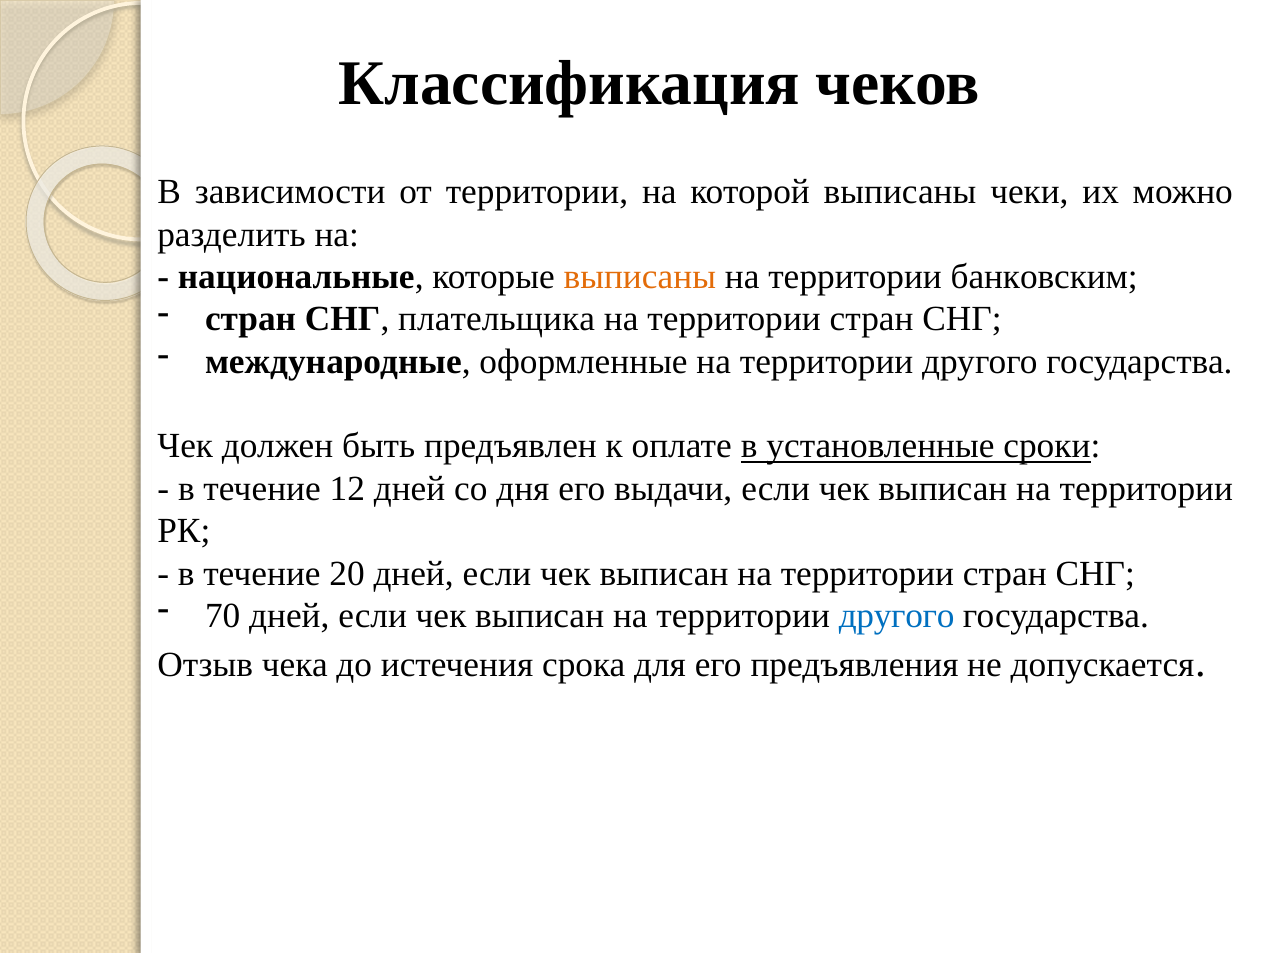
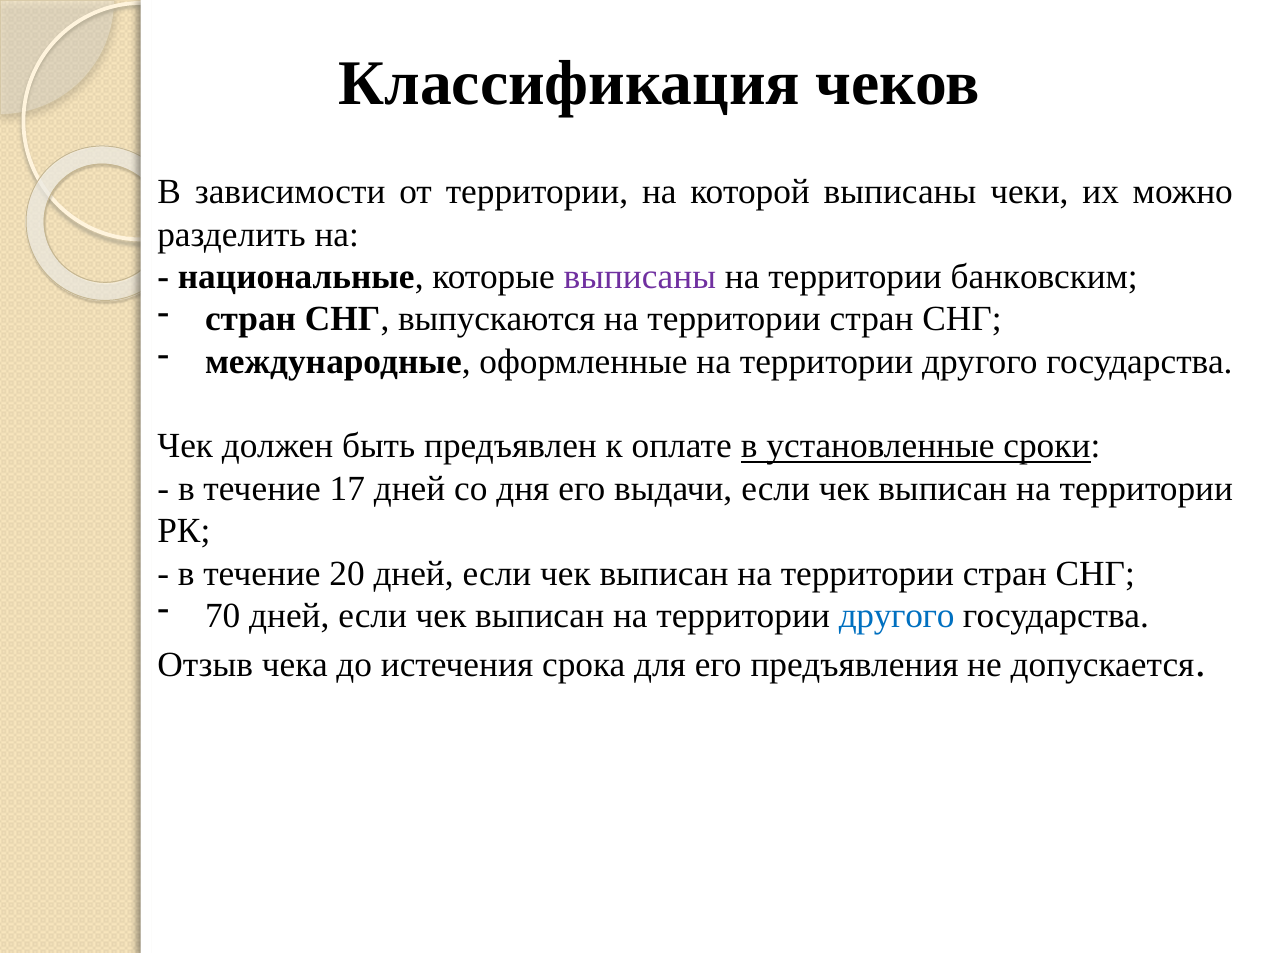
выписаны colour: orange -> purple (640, 277)
плательщика: плательщика -> выпускаются (497, 319)
12: 12 -> 17 (347, 488)
